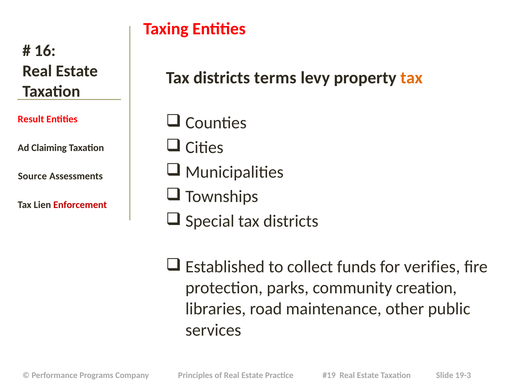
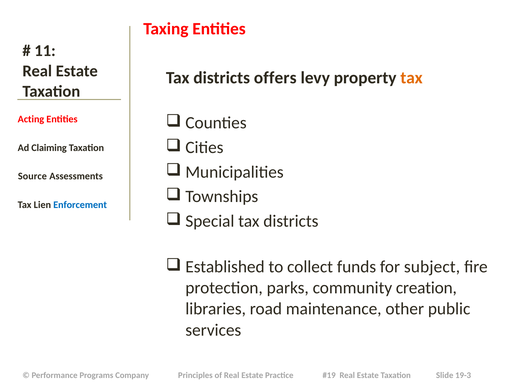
16: 16 -> 11 (45, 51)
terms: terms -> offers (275, 78)
Result: Result -> Acting (31, 119)
Enforcement colour: red -> blue (80, 205)
verifies: verifies -> subject (432, 266)
